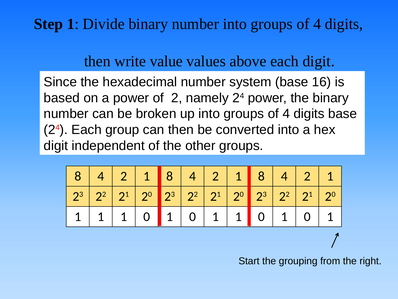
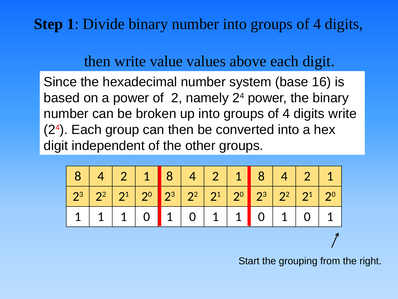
digits base: base -> write (343, 114)
